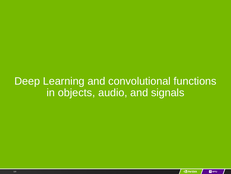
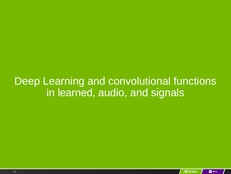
objects: objects -> learned (77, 92)
